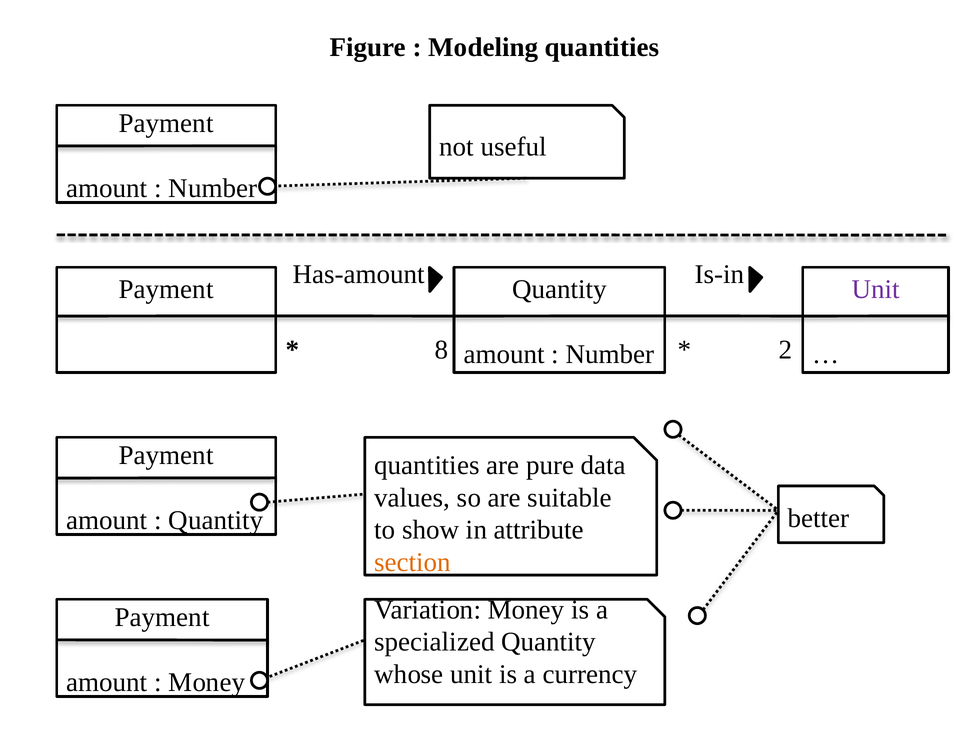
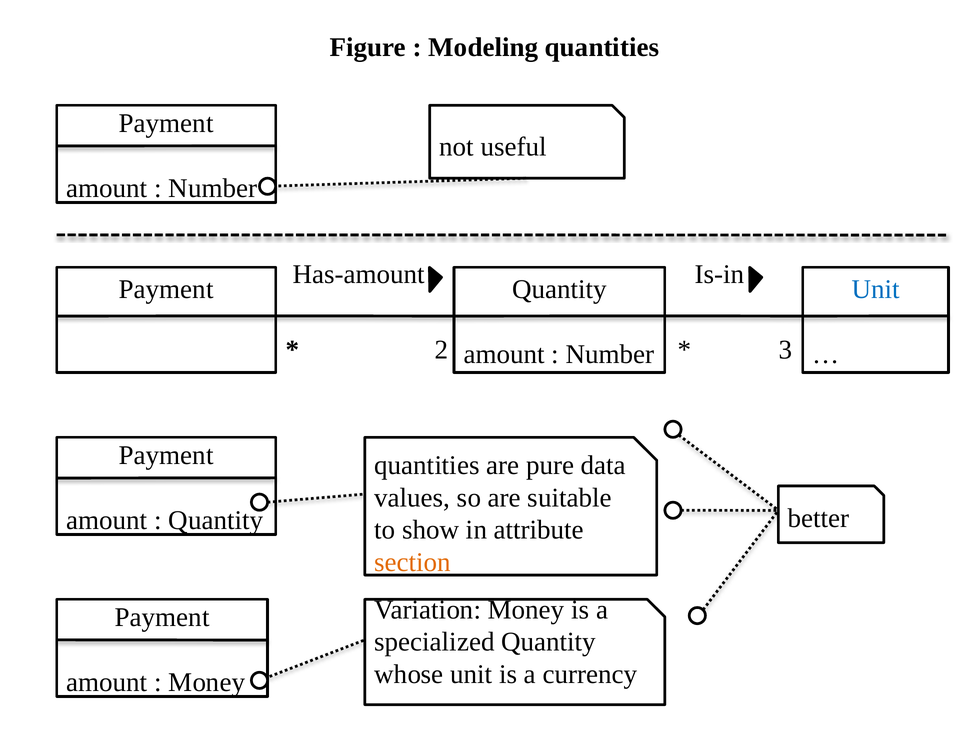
Unit colour: purple -> blue (876, 290)
8: 8 -> 2 (442, 350)
2: 2 -> 3 (786, 350)
